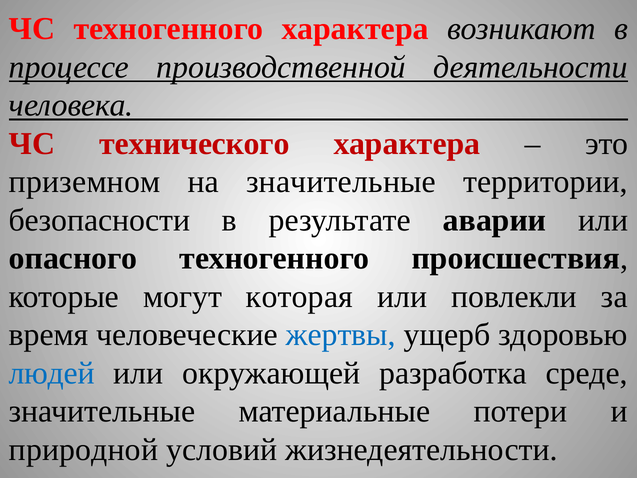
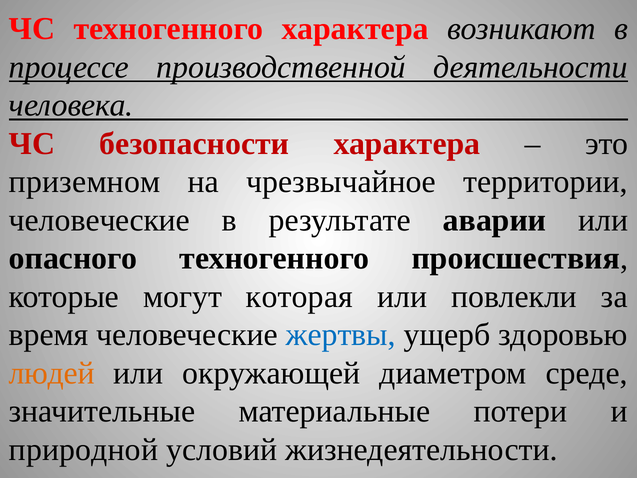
технического: технического -> безопасности (194, 144)
на значительные: значительные -> чрезвычайное (341, 182)
безопасности: безопасности -> человеческие (99, 220)
людей colour: blue -> orange (52, 373)
разработка: разработка -> диаметром (453, 373)
